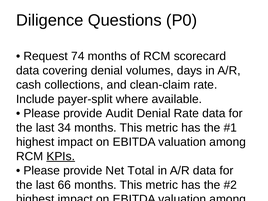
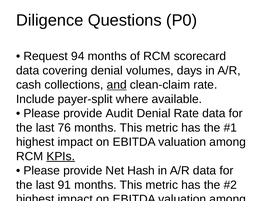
74: 74 -> 94 (78, 56)
and underline: none -> present (117, 85)
34: 34 -> 76 (64, 128)
Total: Total -> Hash (141, 171)
66: 66 -> 91 (64, 185)
